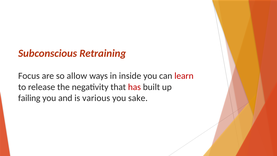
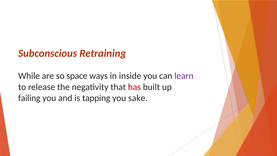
Focus: Focus -> While (29, 76)
allow: allow -> space (77, 76)
learn colour: red -> purple (184, 76)
various: various -> tapping (96, 98)
